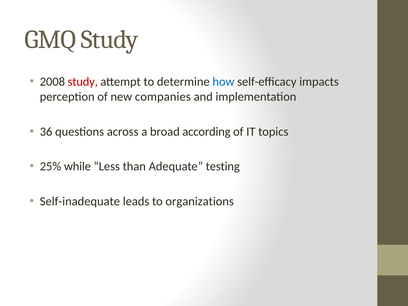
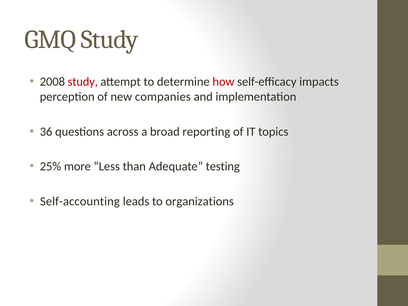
how colour: blue -> red (223, 82)
according: according -> reporting (206, 132)
while: while -> more (77, 167)
Self-inadequate: Self-inadequate -> Self-accounting (80, 201)
